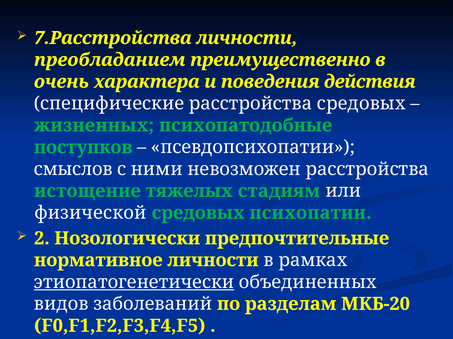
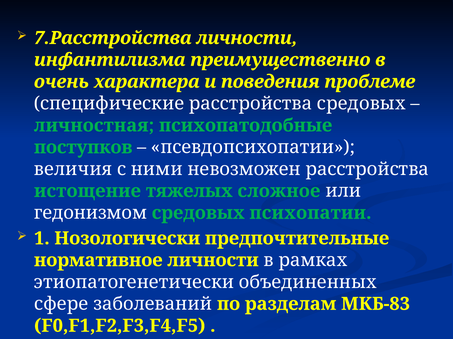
преобладанием: преобладанием -> инфантилизма (110, 60)
действия: действия -> проблеме (370, 82)
жизненных: жизненных -> личностная (94, 126)
смыслов: смыслов -> величия (73, 170)
стадиям: стадиям -> сложное (279, 191)
физической: физической -> гедонизмом (91, 213)
2: 2 -> 1 (42, 239)
этиопатогенетически underline: present -> none (134, 283)
видов: видов -> сфере (61, 305)
МКБ-20: МКБ-20 -> МКБ-83 (375, 305)
